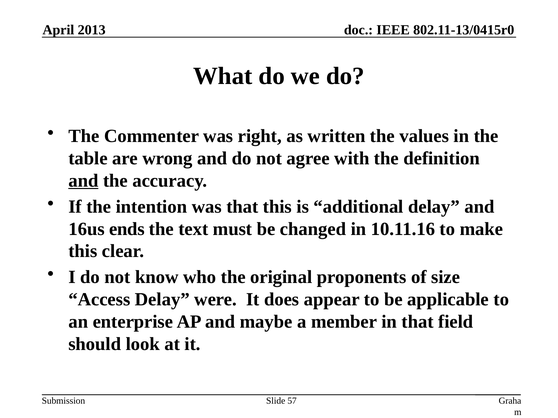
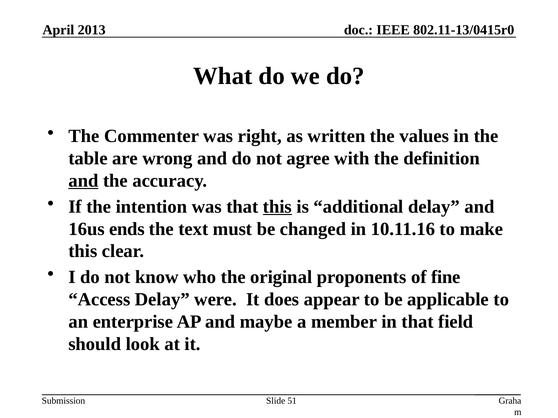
this underline: none -> present (277, 207)
size: size -> fine (446, 278)
57: 57 -> 51 (292, 401)
